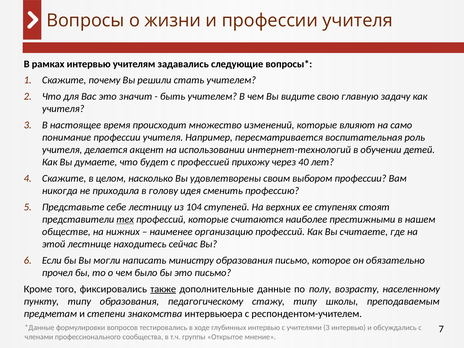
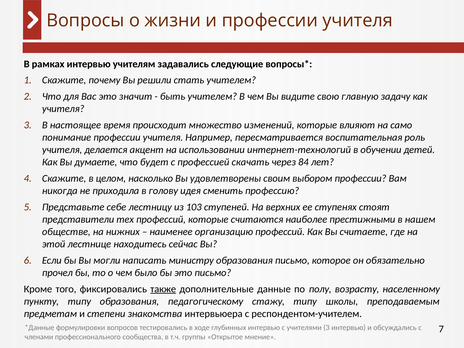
прихожу: прихожу -> скачать (250, 162)
40: 40 -> 84 (303, 162)
104: 104 -> 103 (194, 207)
тех underline: present -> none (125, 219)
